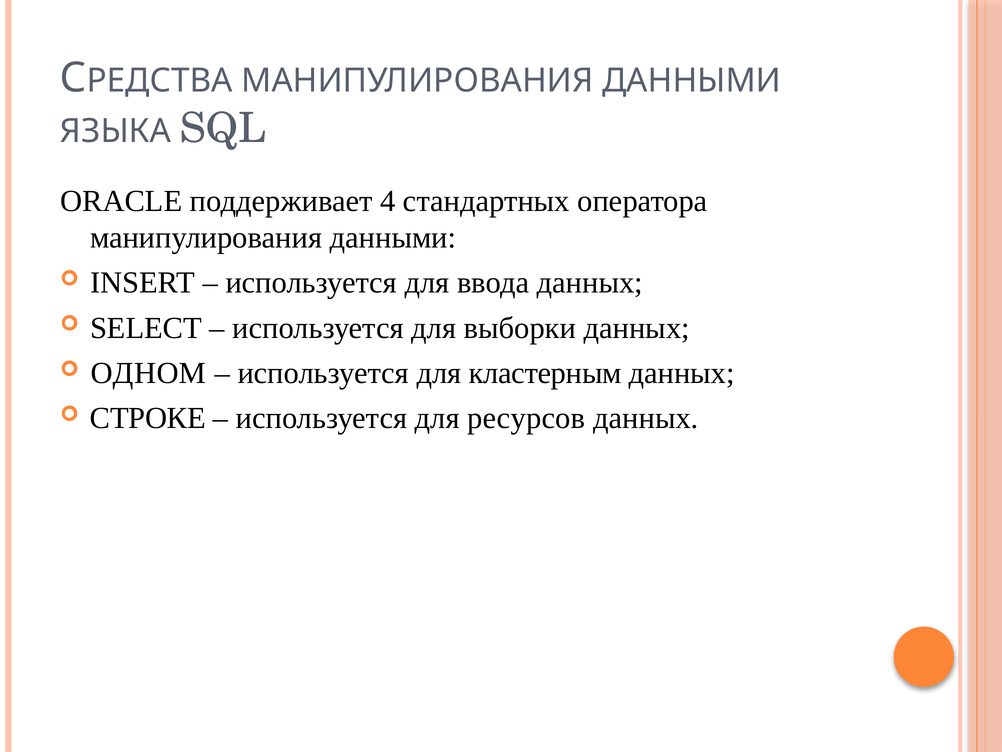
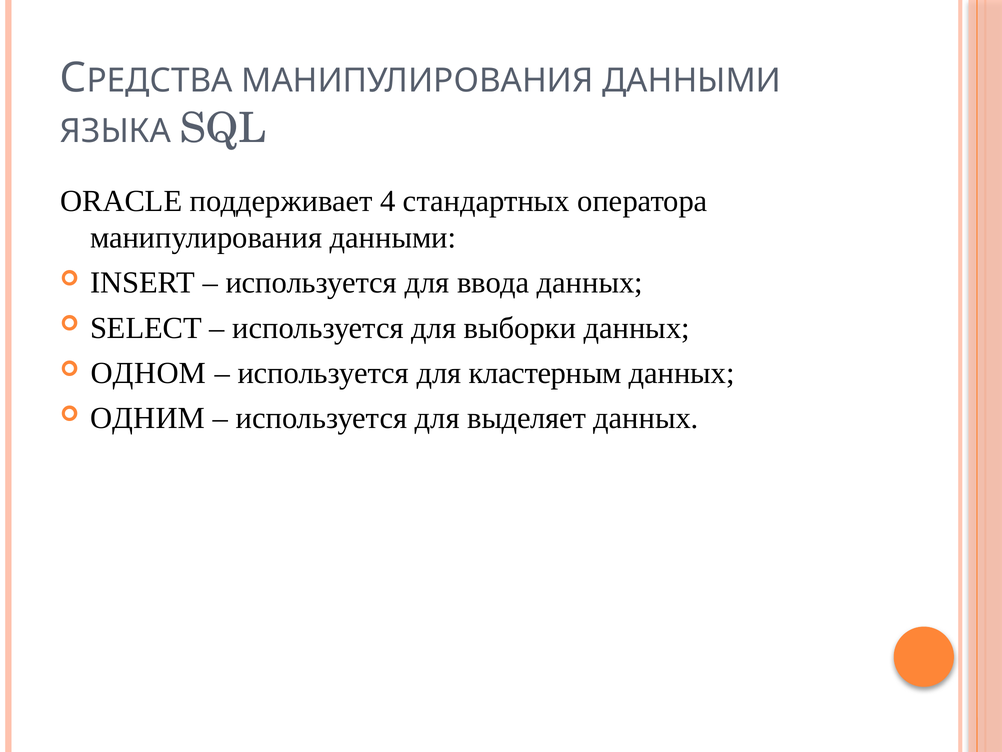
СТРОКЕ: СТРОКЕ -> ОДНИМ (148, 418)
ресурсов: ресурсов -> выделяет (527, 418)
